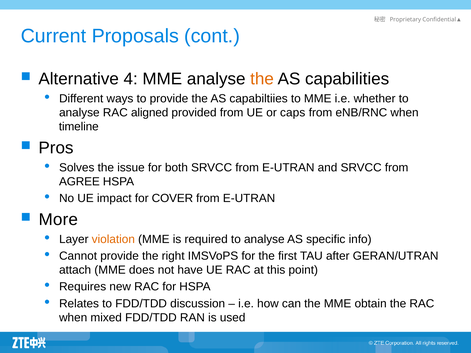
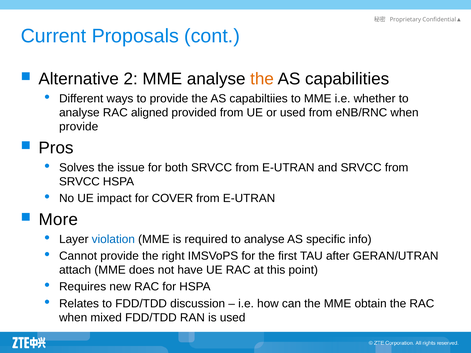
4: 4 -> 2 (131, 79)
or caps: caps -> used (293, 113)
timeline: timeline -> provide (79, 127)
AGREE: AGREE -> SRVCC (79, 182)
violation colour: orange -> blue (113, 239)
